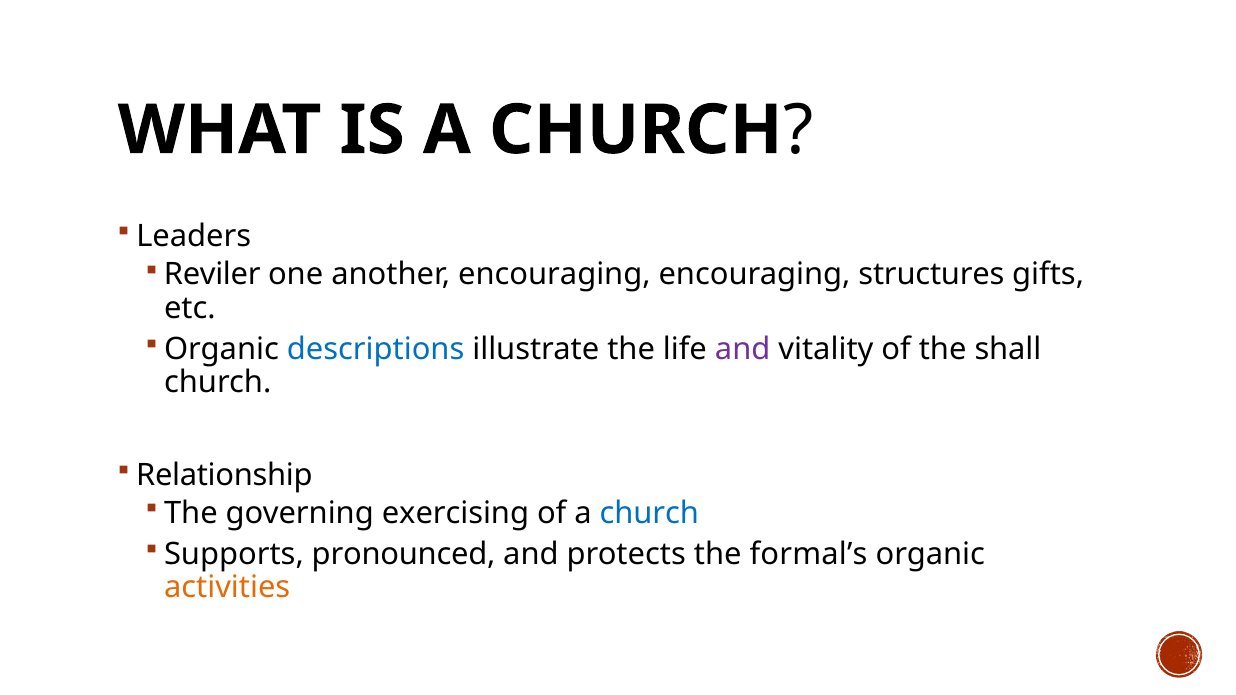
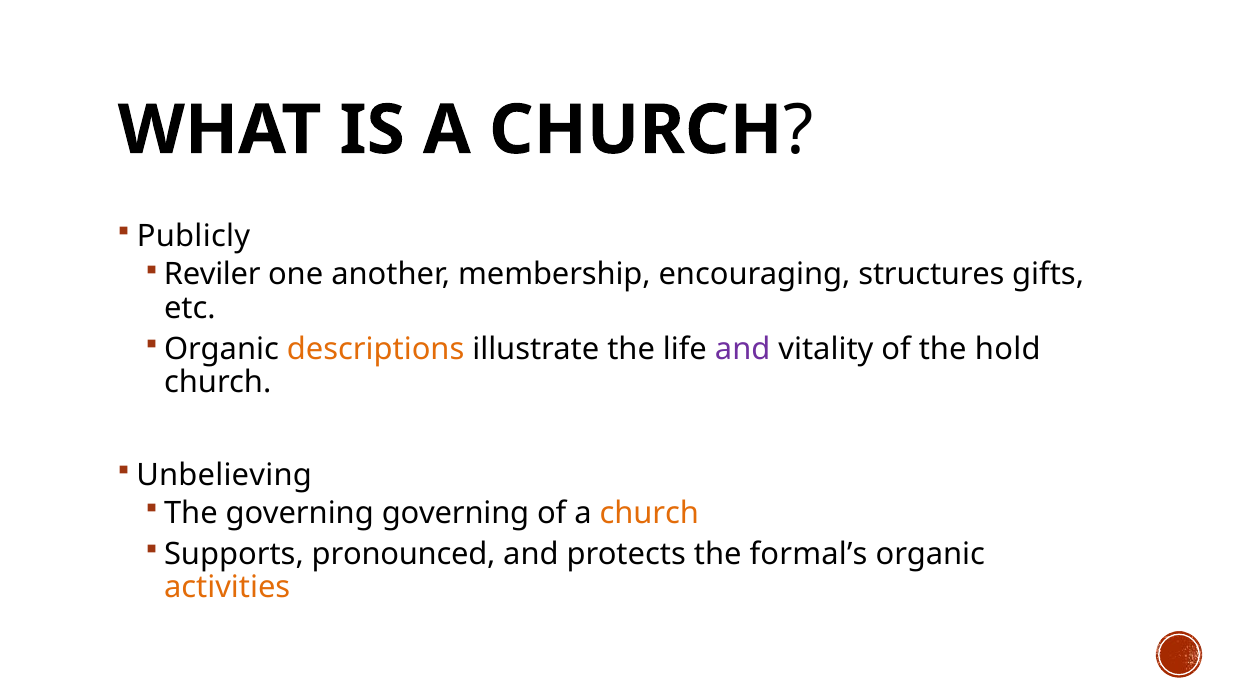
Leaders: Leaders -> Publicly (194, 236)
another encouraging: encouraging -> membership (554, 275)
descriptions colour: blue -> orange (376, 349)
shall: shall -> hold (1008, 349)
Relationship: Relationship -> Unbelieving (224, 475)
governing exercising: exercising -> governing (456, 514)
church colour: blue -> orange (649, 514)
